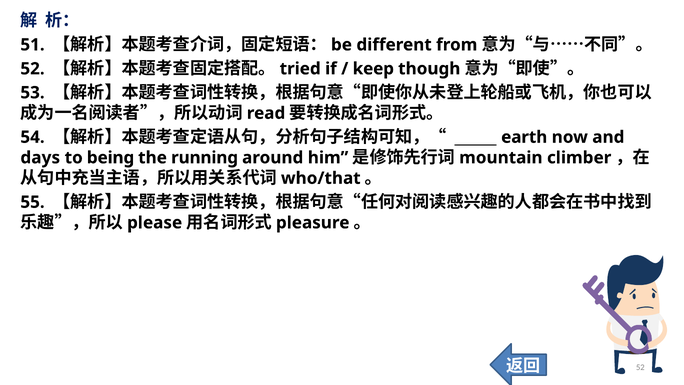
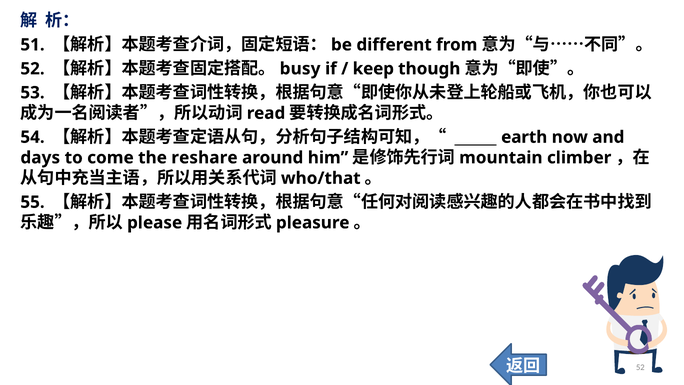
tried: tried -> busy (300, 69)
being: being -> come (110, 158)
running: running -> reshare (204, 158)
